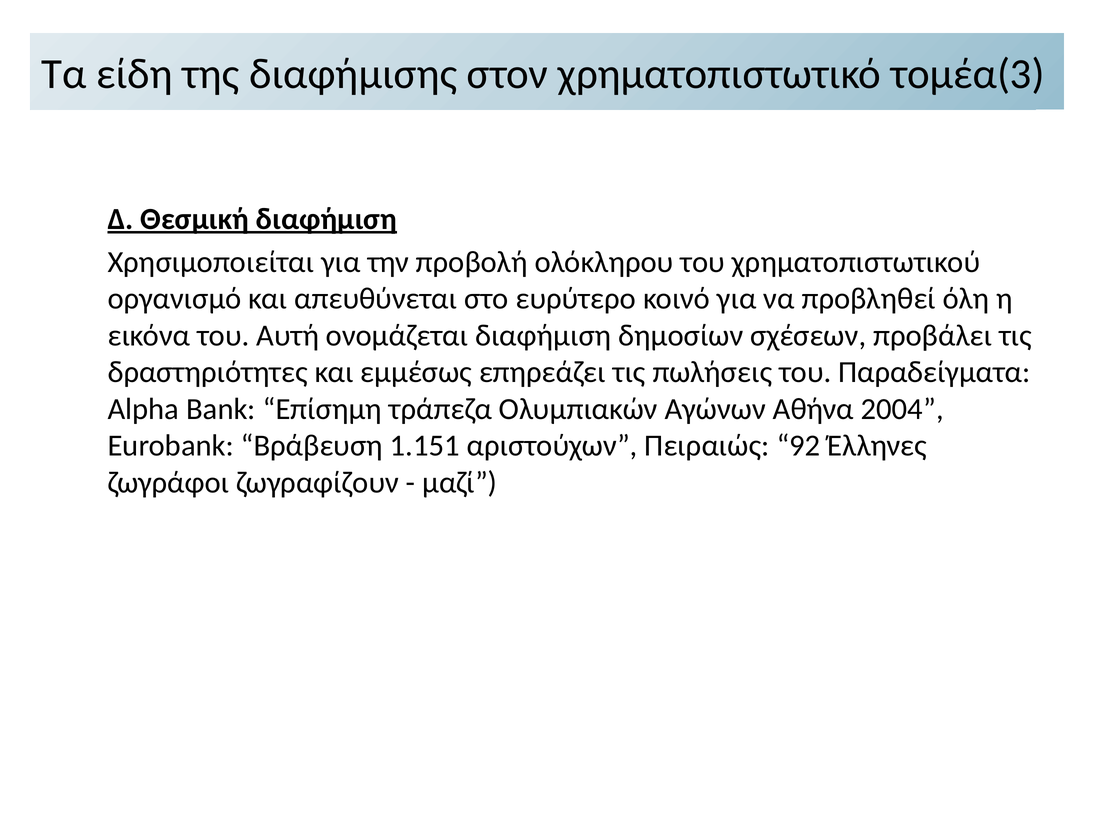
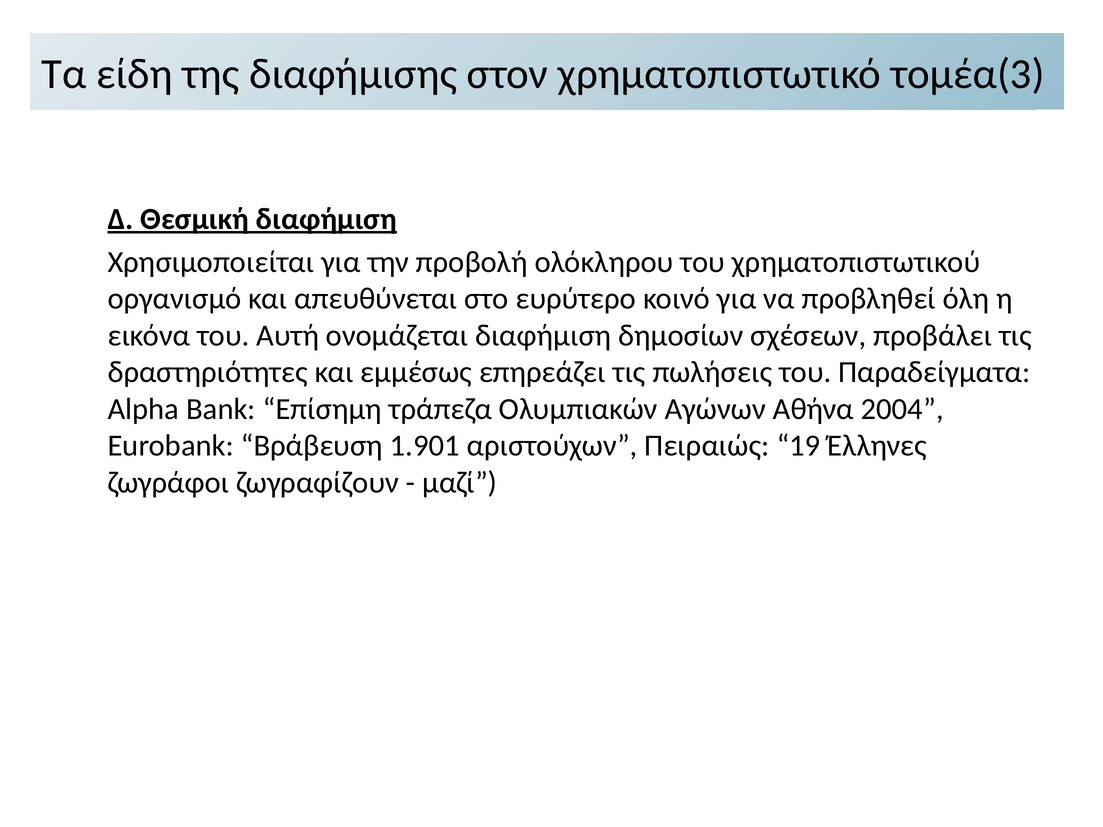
1.151: 1.151 -> 1.901 (425, 446)
92: 92 -> 19 (798, 446)
